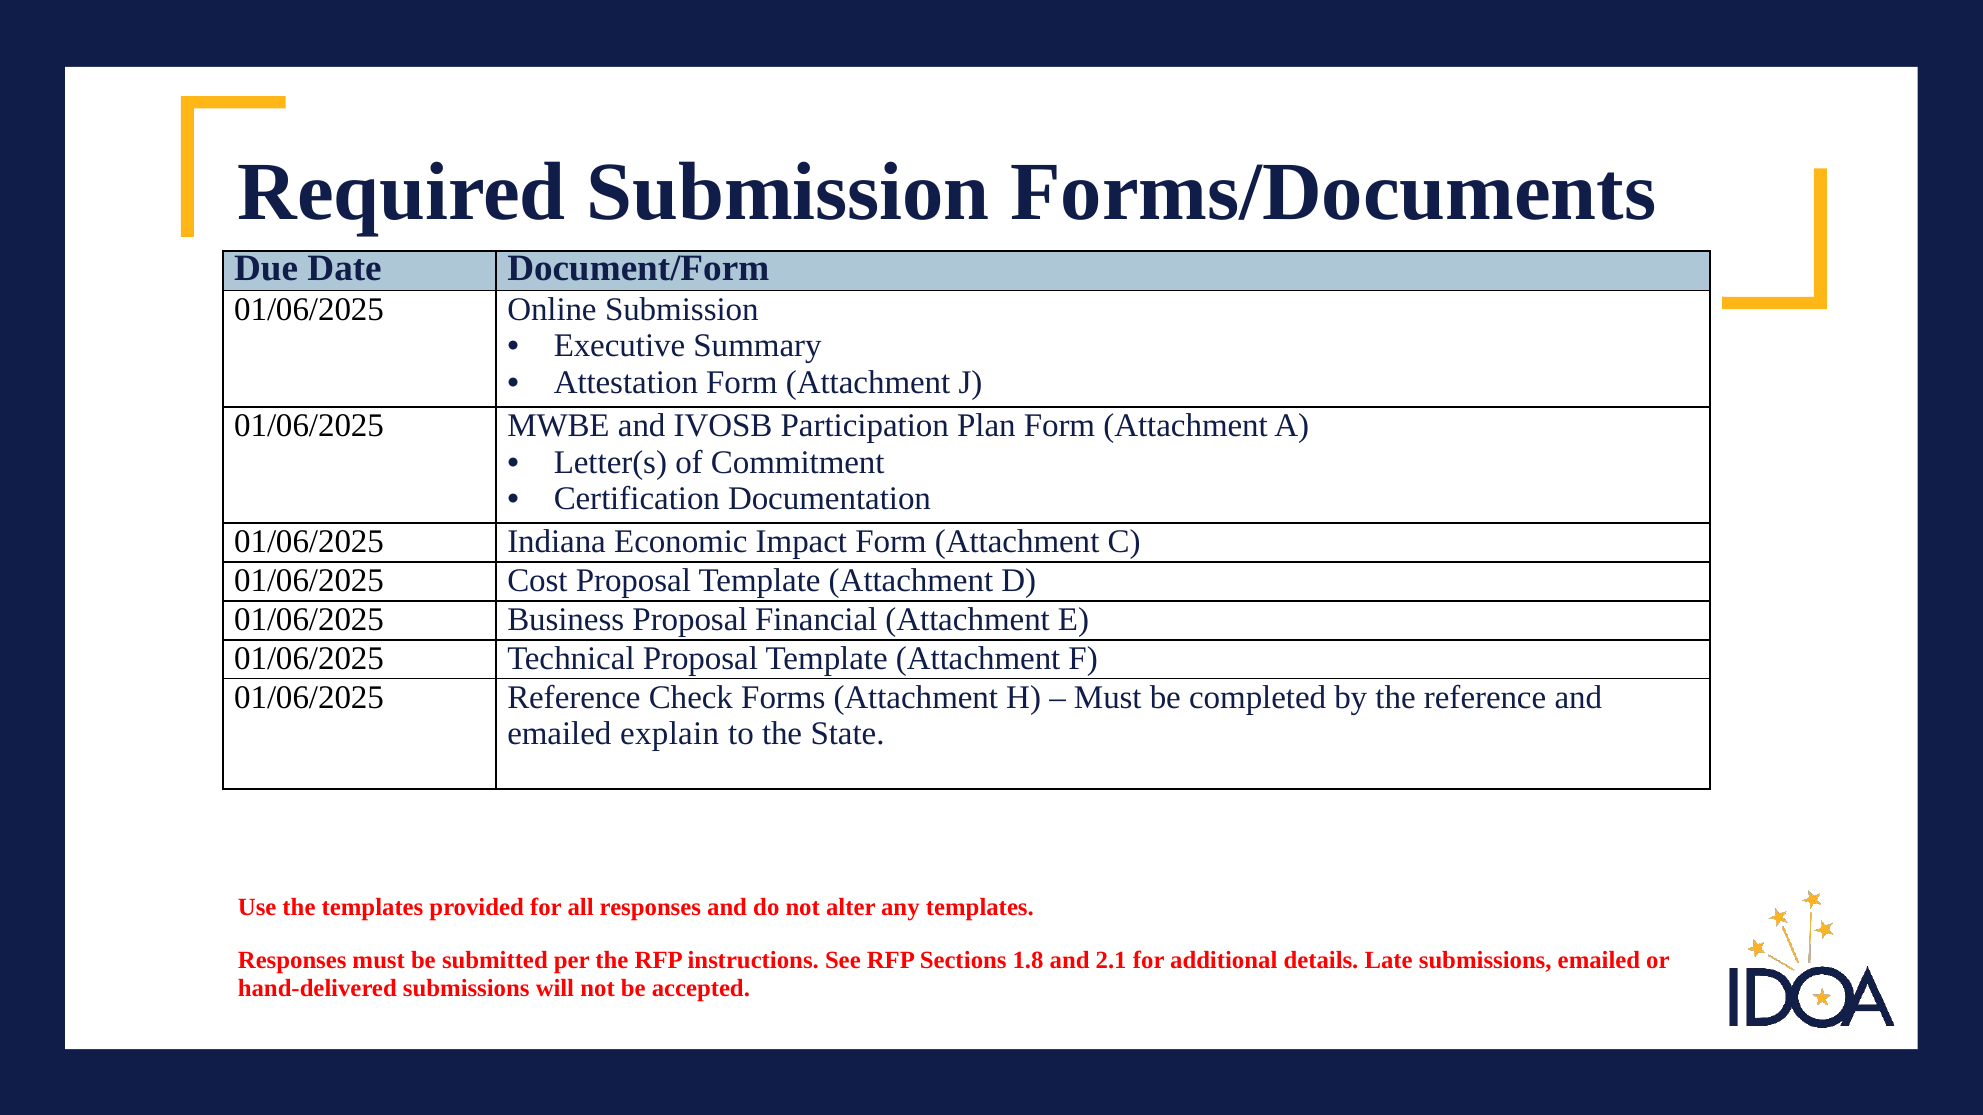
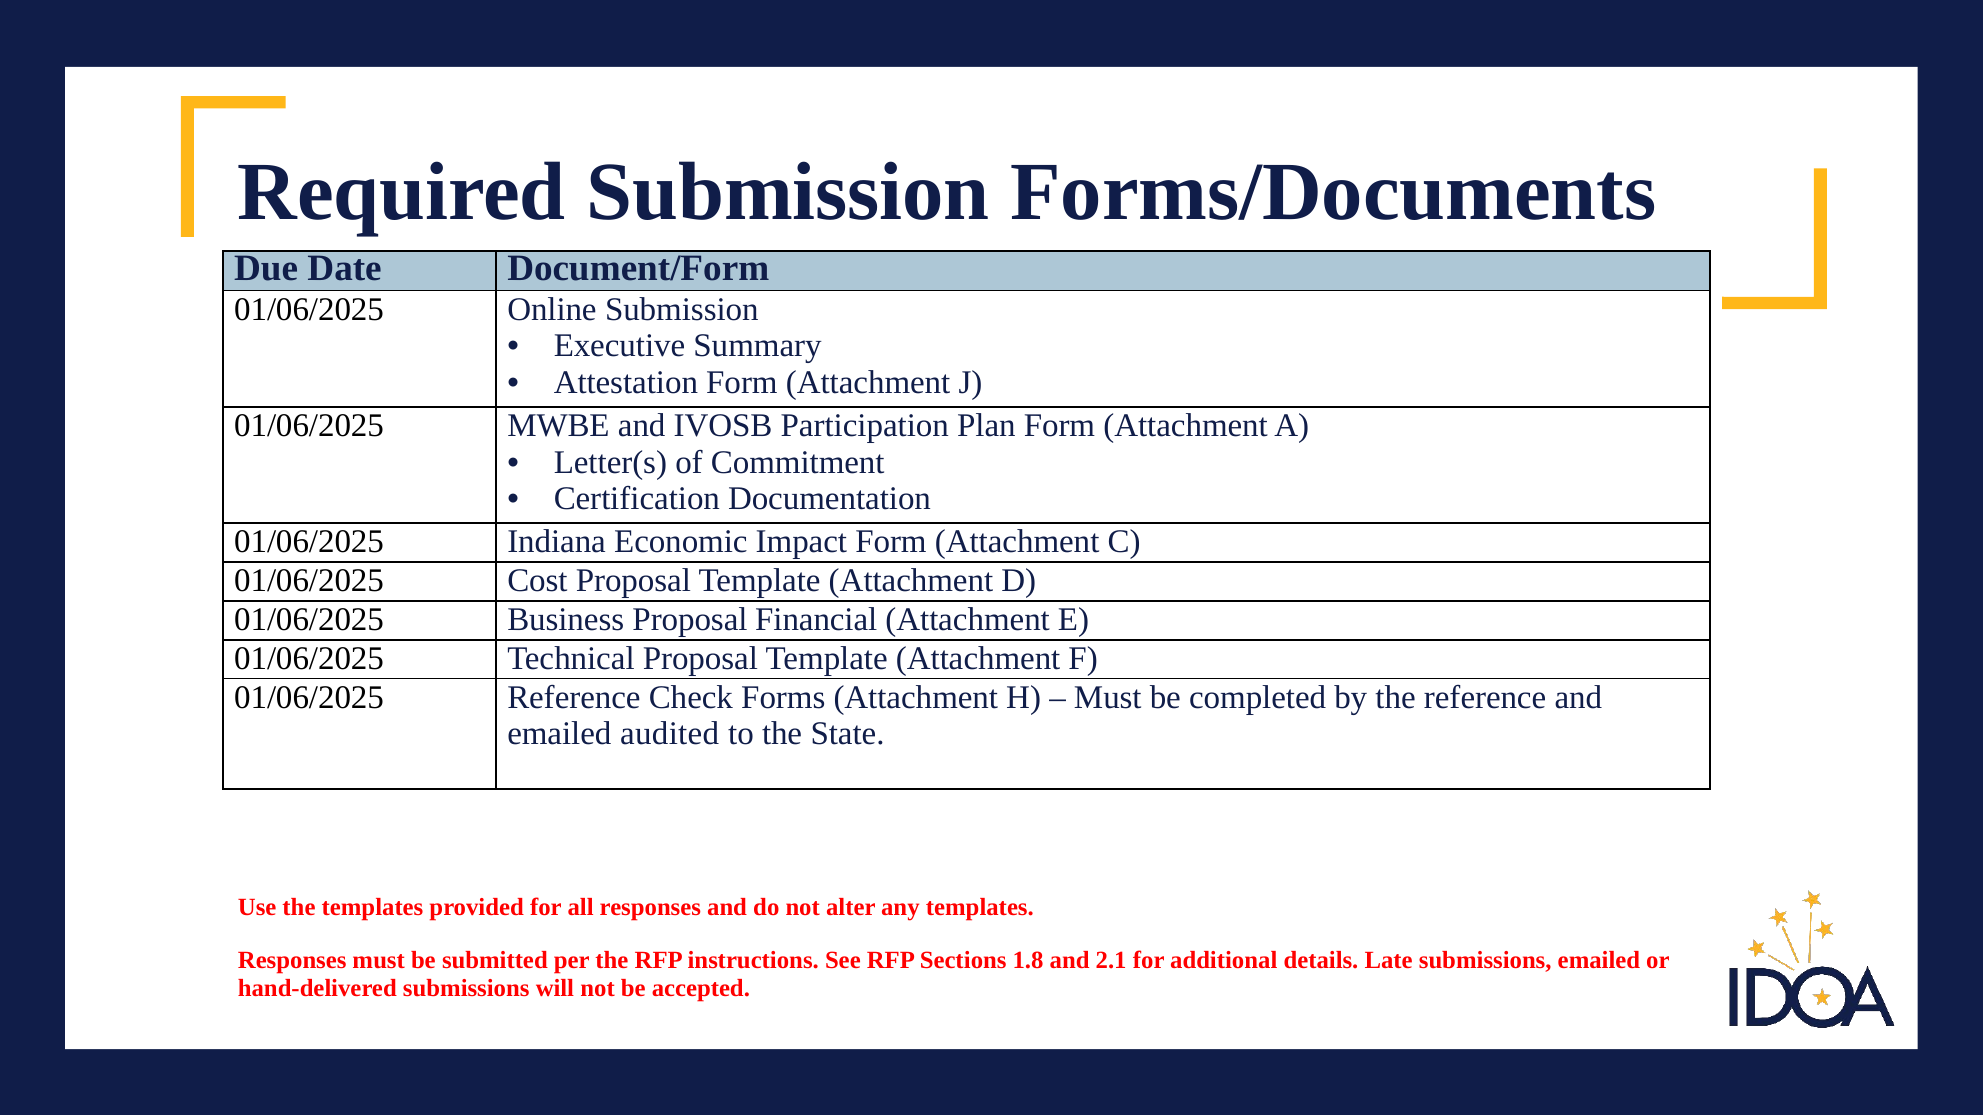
explain: explain -> audited (670, 734)
